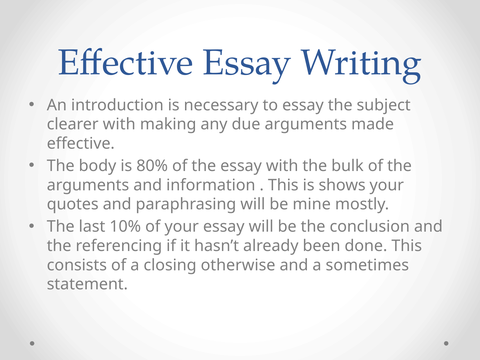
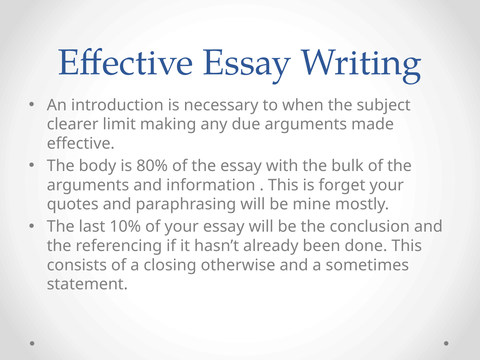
to essay: essay -> when (303, 105)
clearer with: with -> limit (119, 124)
shows: shows -> forget (342, 185)
